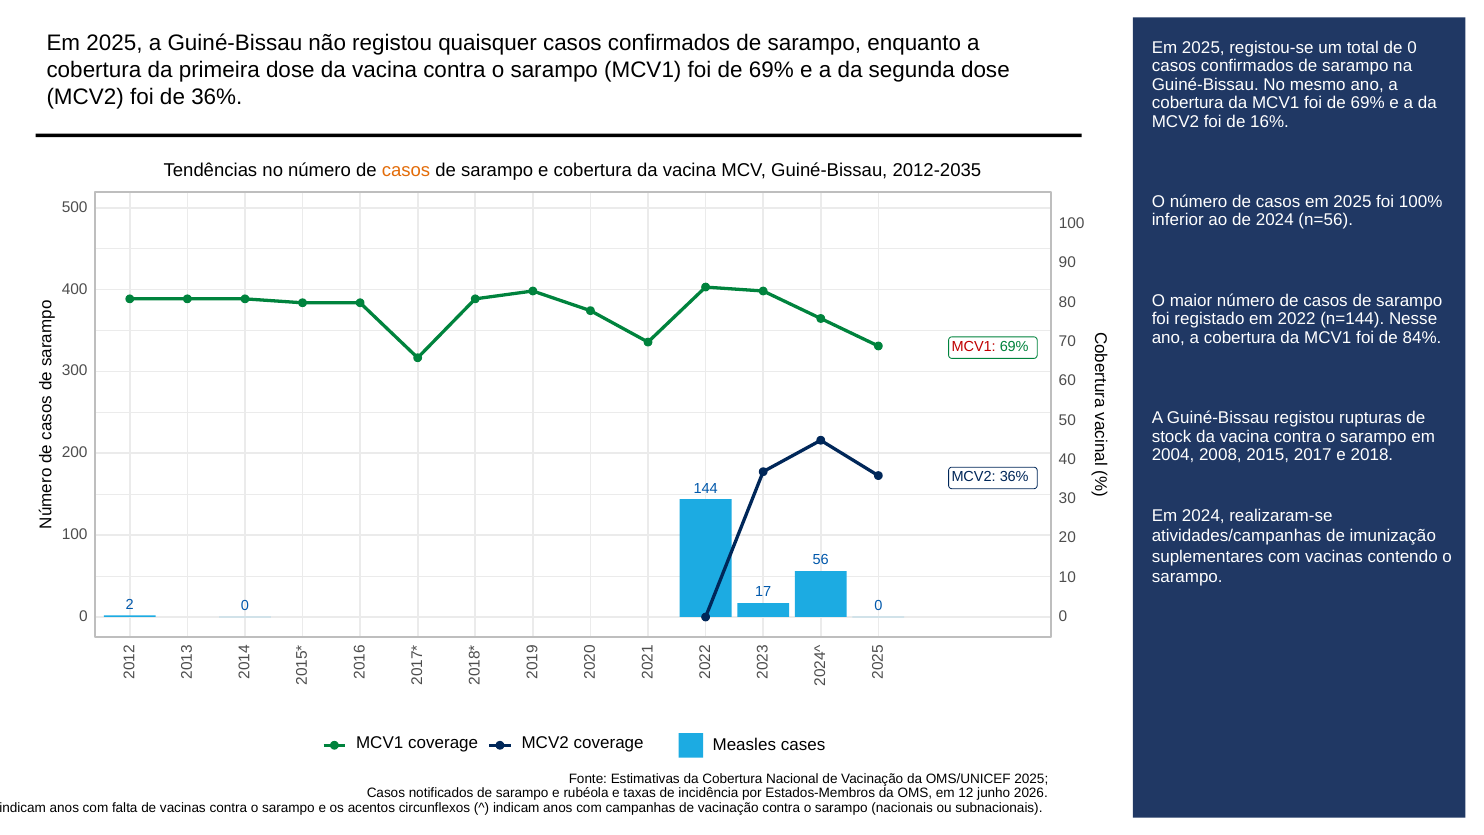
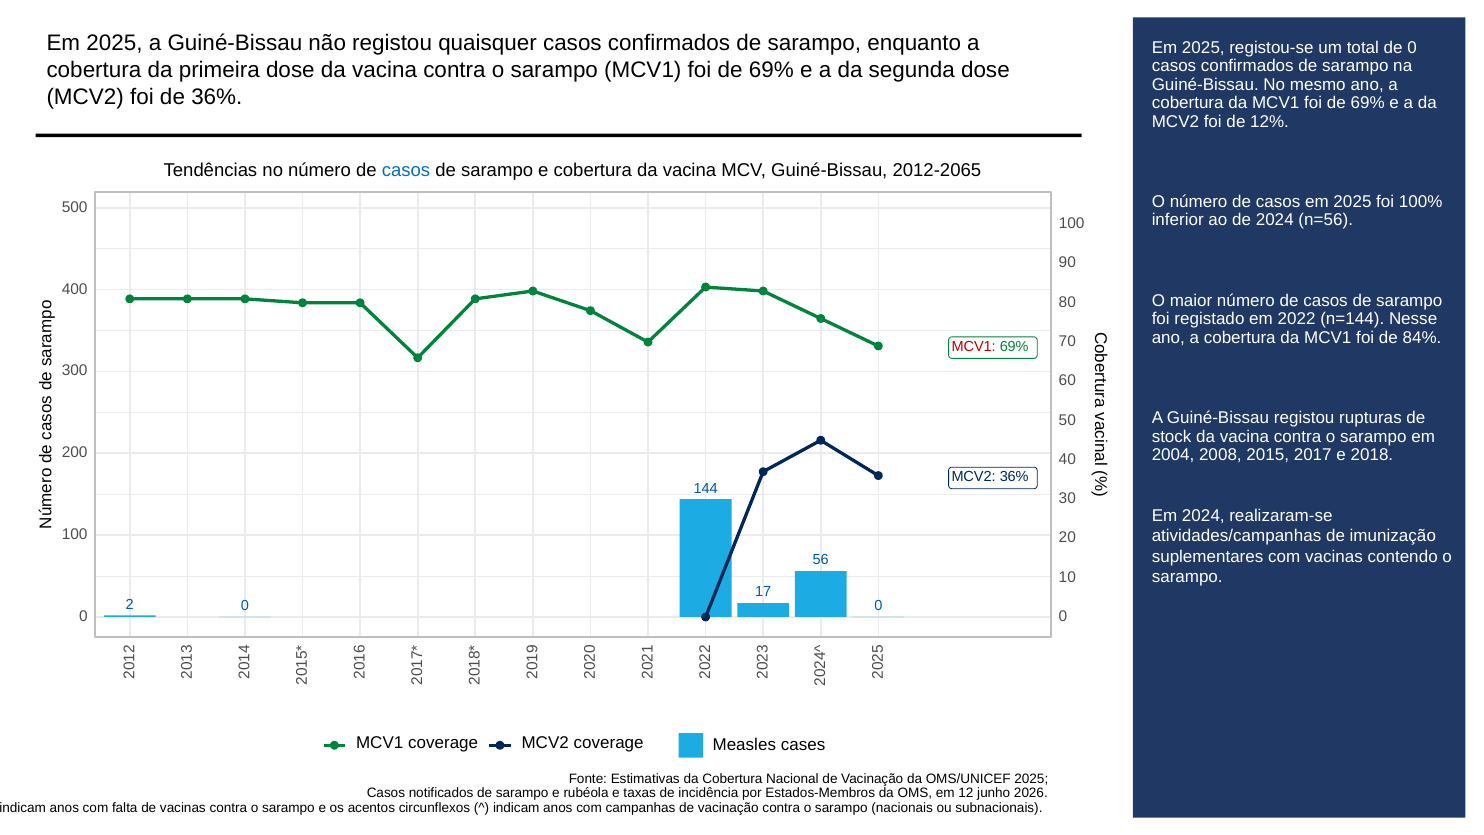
16%: 16% -> 12% (1270, 121)
casos colour: orange -> blue (406, 171)
2012-2035: 2012-2035 -> 2012-2065 (937, 171)
